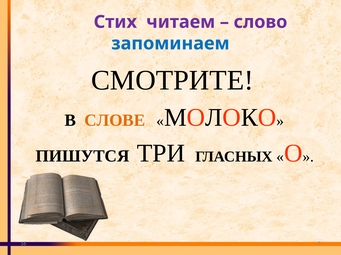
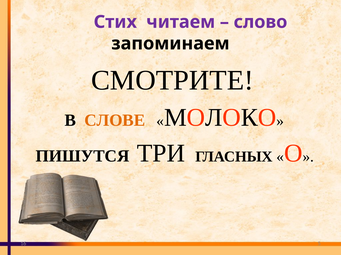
запоминаем colour: blue -> black (170, 44)
